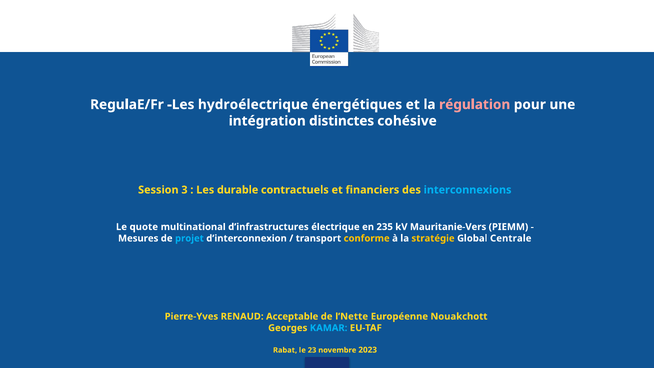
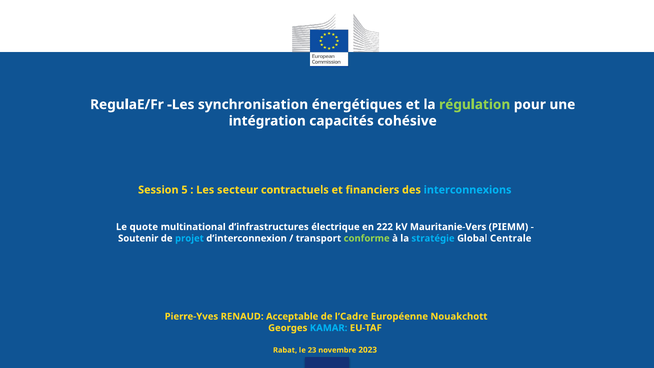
hydroélectrique: hydroélectrique -> synchronisation (253, 105)
régulation colour: pink -> light green (475, 105)
distinctes: distinctes -> capacités (341, 121)
3: 3 -> 5 (184, 190)
durable: durable -> secteur (238, 190)
235: 235 -> 222 (385, 227)
Mesures: Mesures -> Soutenir (138, 238)
conforme colour: yellow -> light green (367, 238)
stratégie colour: yellow -> light blue (433, 238)
l’Nette: l’Nette -> l’Cadre (352, 316)
